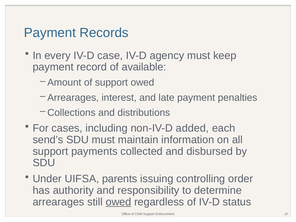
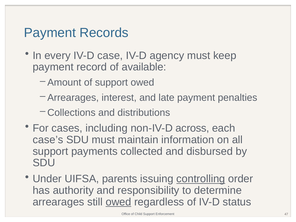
added: added -> across (192, 128)
send’s: send’s -> case’s (48, 140)
controlling underline: none -> present (201, 179)
